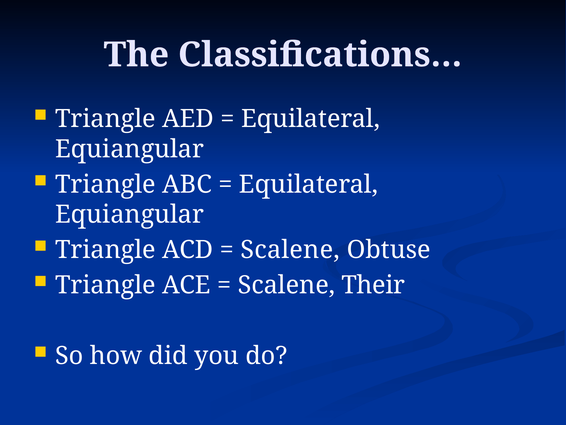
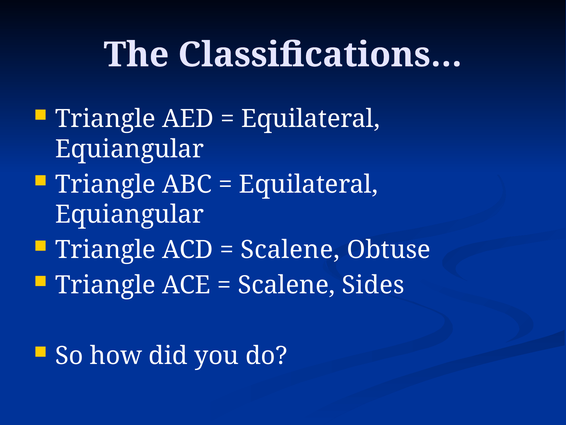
Their: Their -> Sides (373, 285)
